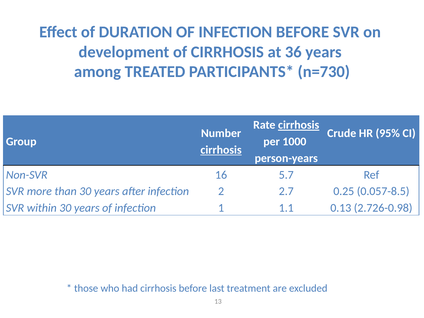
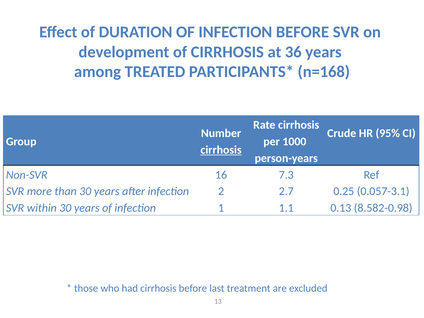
n=730: n=730 -> n=168 (324, 72)
cirrhosis underline: present -> none (299, 125)
5.7: 5.7 -> 7.3 (286, 175)
0.057-8.5: 0.057-8.5 -> 0.057-3.1 (383, 191)
2.726-0.98: 2.726-0.98 -> 8.582-0.98 (383, 208)
